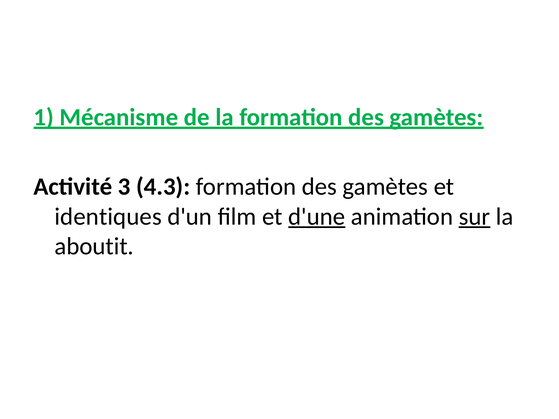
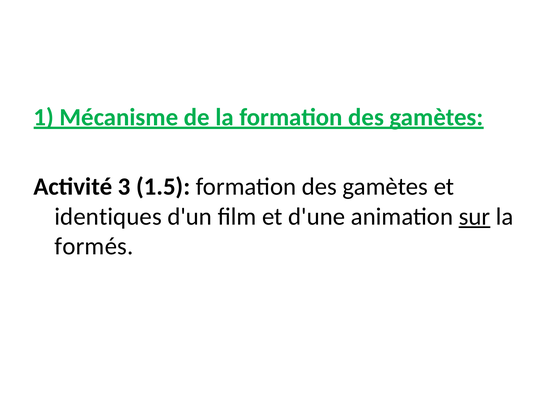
4.3: 4.3 -> 1.5 (163, 187)
d'une underline: present -> none (317, 217)
aboutit: aboutit -> formés (94, 246)
